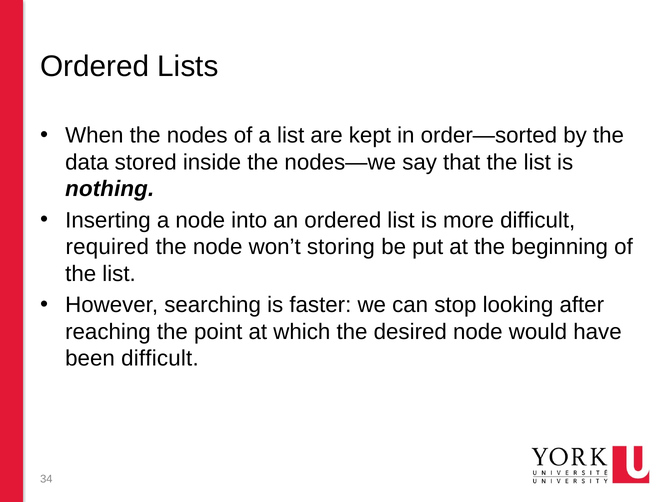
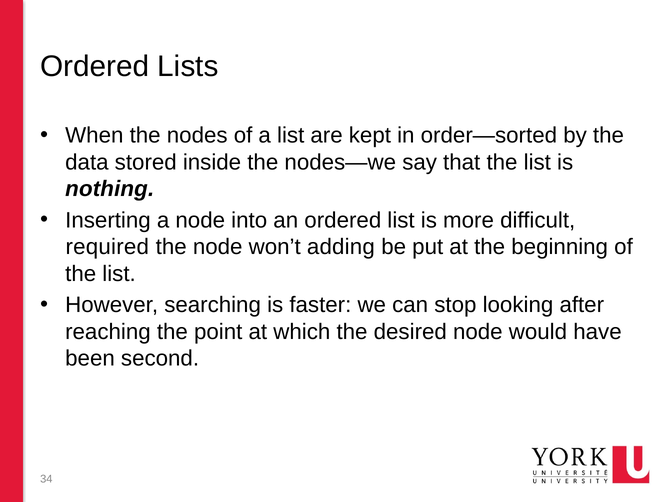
storing: storing -> adding (341, 247)
been difficult: difficult -> second (160, 358)
